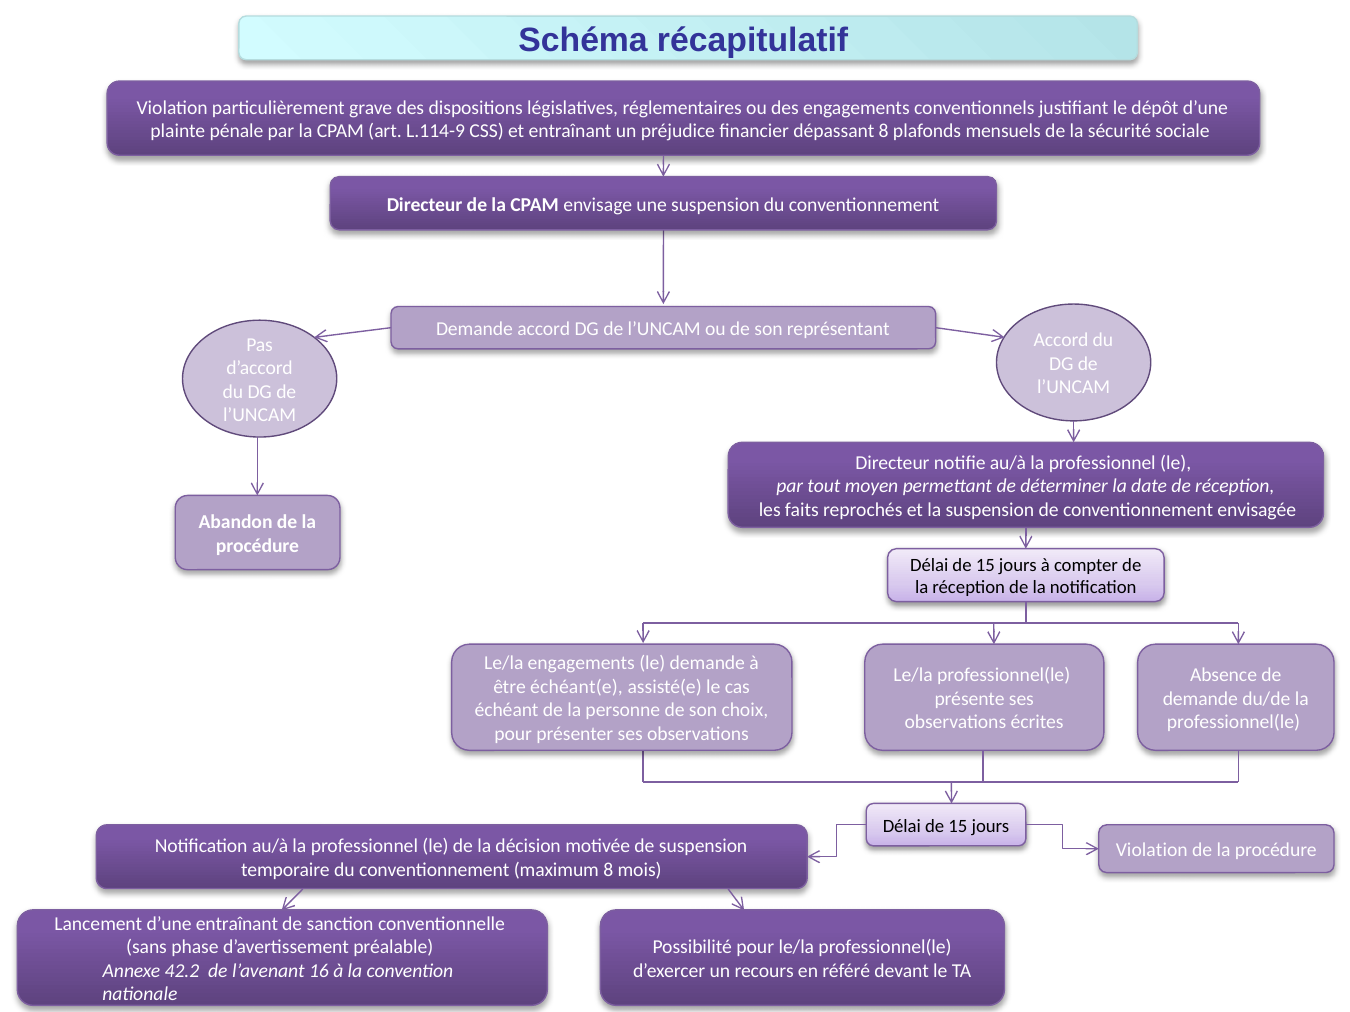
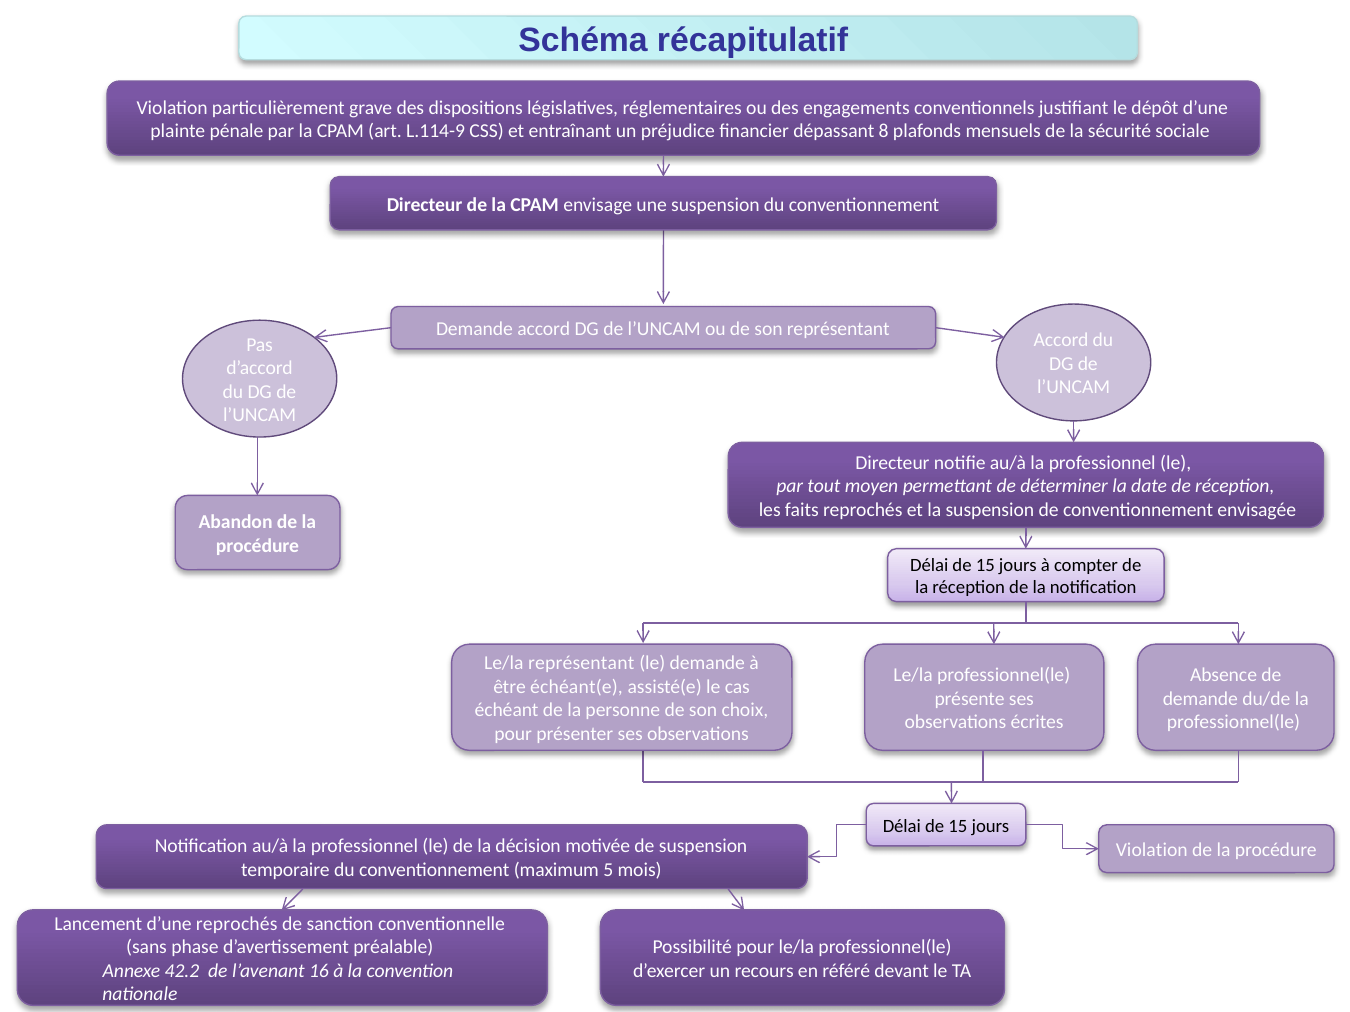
Le/la engagements: engagements -> représentant (581, 664)
maximum 8: 8 -> 5 (608, 870)
d’une entraînant: entraînant -> reprochés (237, 924)
